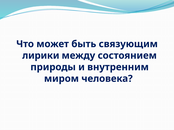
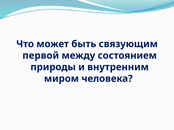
лирики: лирики -> первой (41, 56)
